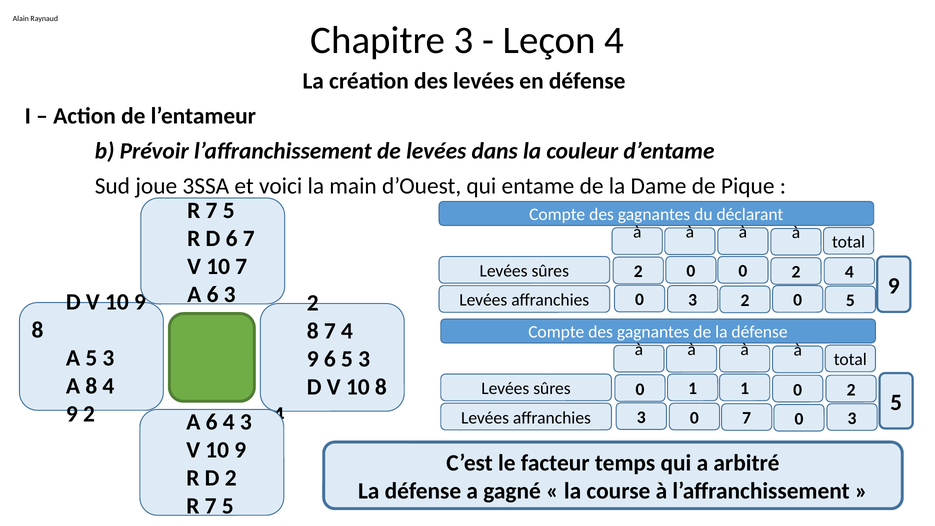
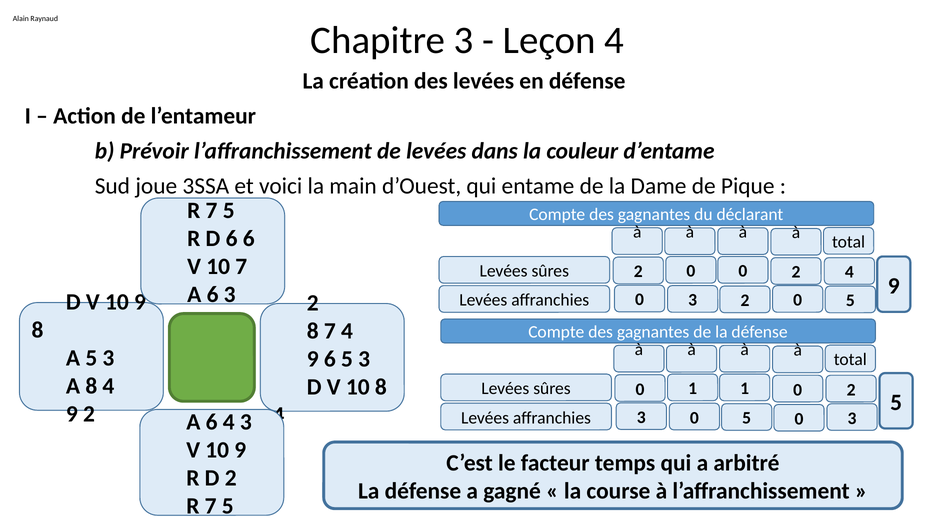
6 7: 7 -> 6 (249, 239)
3 0 7: 7 -> 5 (747, 418)
